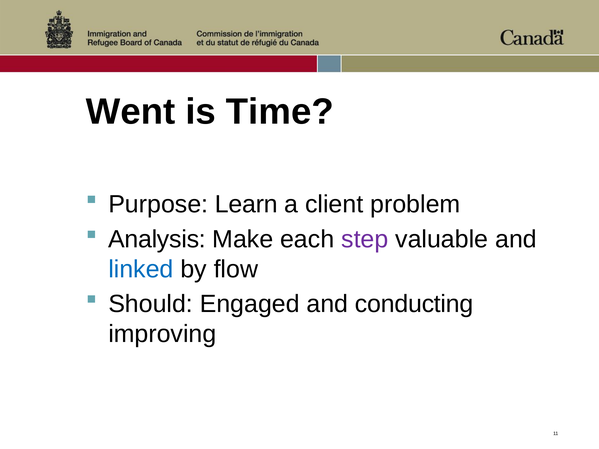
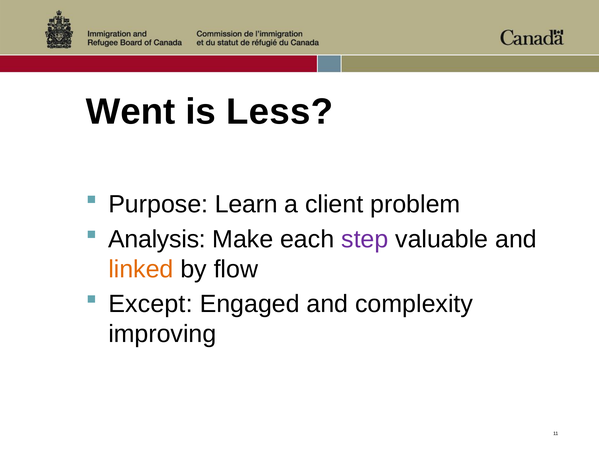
Time: Time -> Less (280, 112)
linked colour: blue -> orange (141, 269)
Should: Should -> Except (151, 304)
conducting: conducting -> complexity (414, 304)
